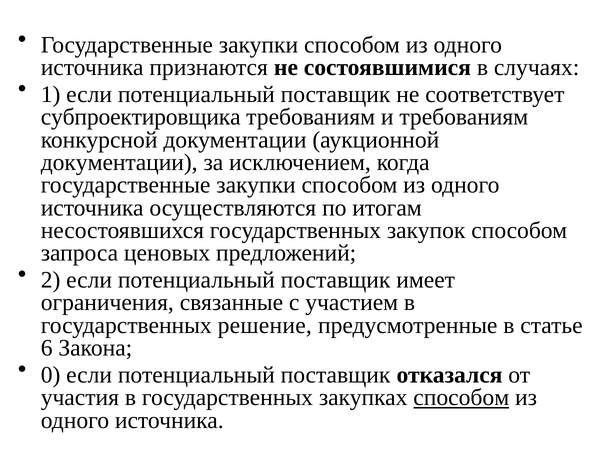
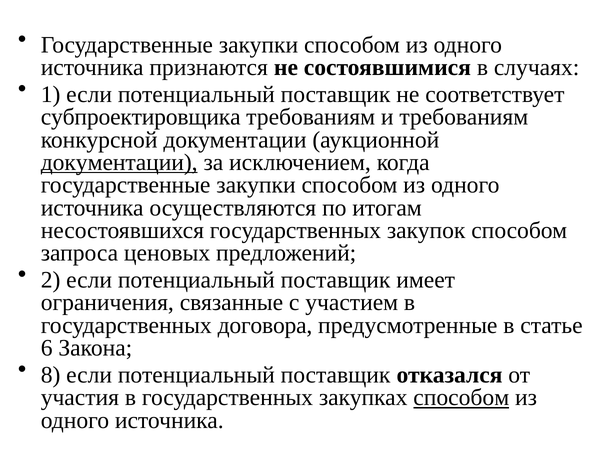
документации underline: none -> present (119, 162)
решение: решение -> договора (265, 326)
0: 0 -> 8 (51, 375)
